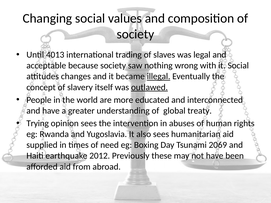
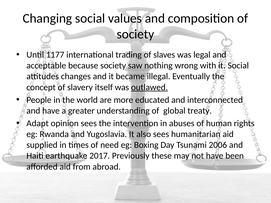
4013: 4013 -> 1177 (55, 55)
illegal underline: present -> none (159, 77)
Trying: Trying -> Adapt (38, 123)
2069: 2069 -> 2006 (218, 145)
2012: 2012 -> 2017 (100, 156)
